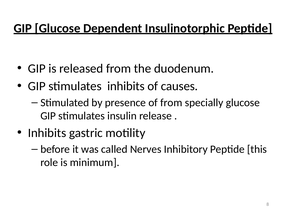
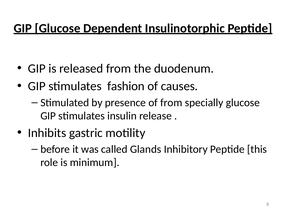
stimulates inhibits: inhibits -> fashion (126, 86)
Nerves: Nerves -> Glands (146, 150)
